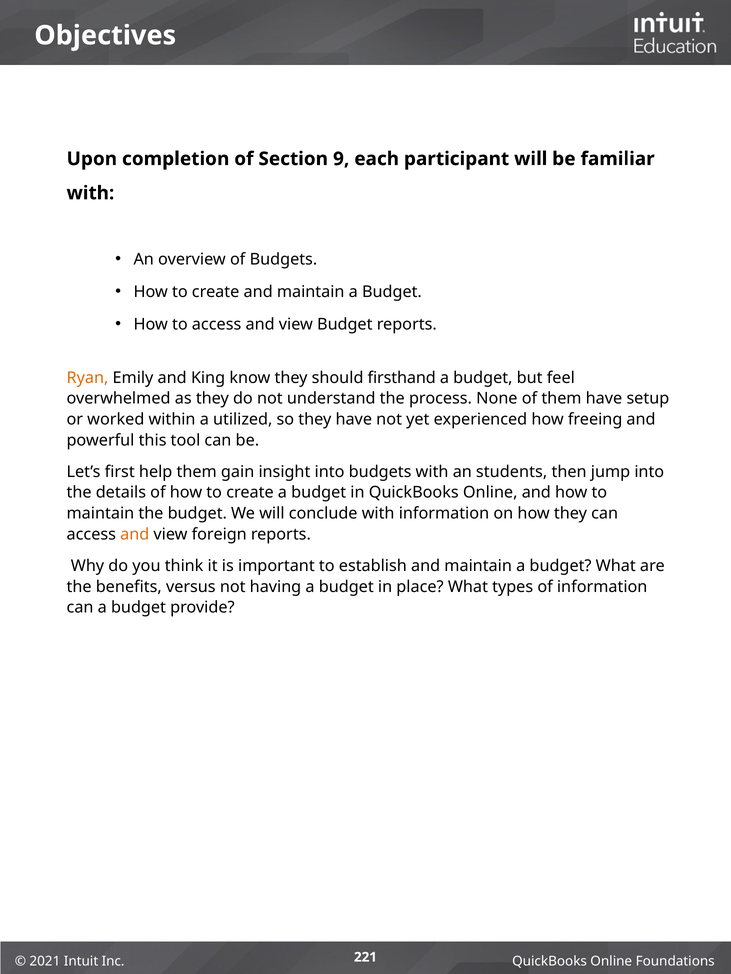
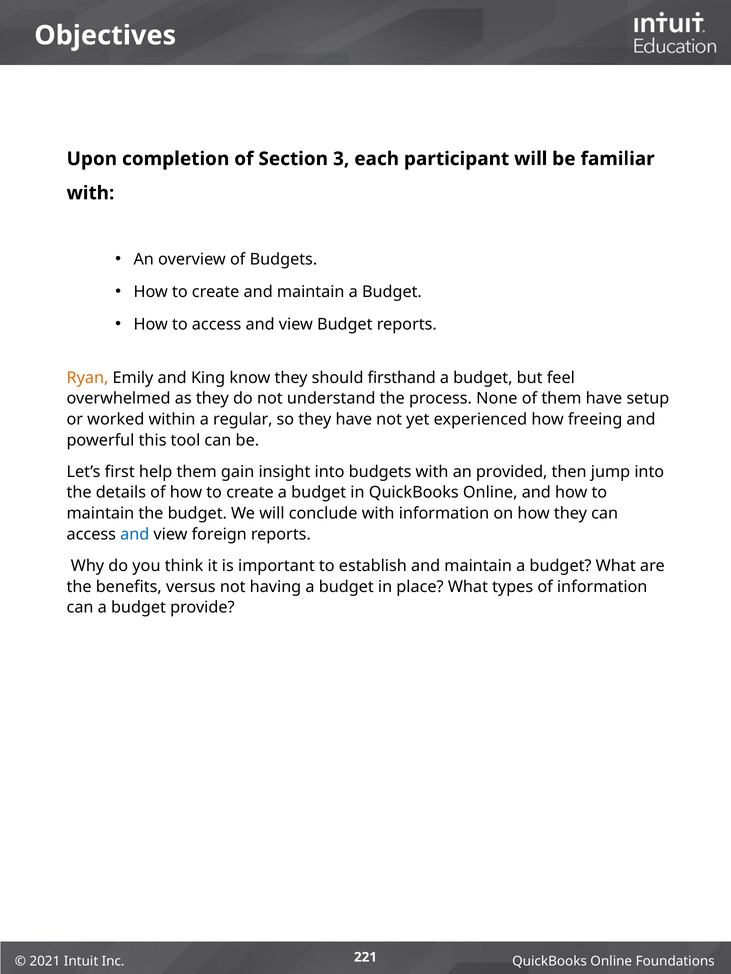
9: 9 -> 3 (341, 159)
utilized: utilized -> regular (243, 420)
students: students -> provided (512, 472)
and colour: orange -> blue (135, 535)
